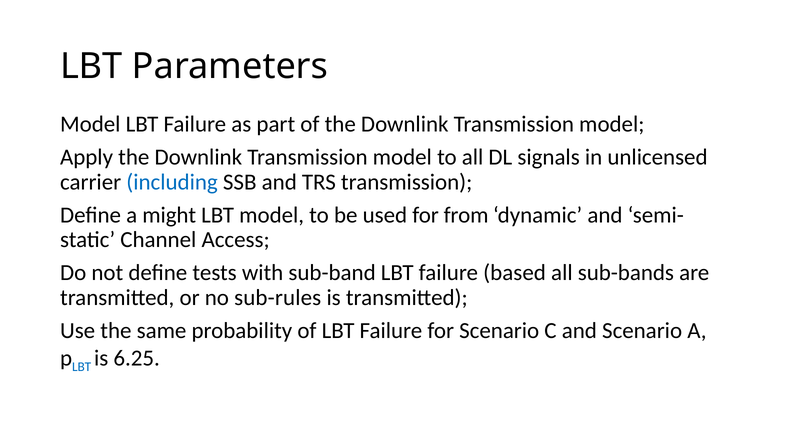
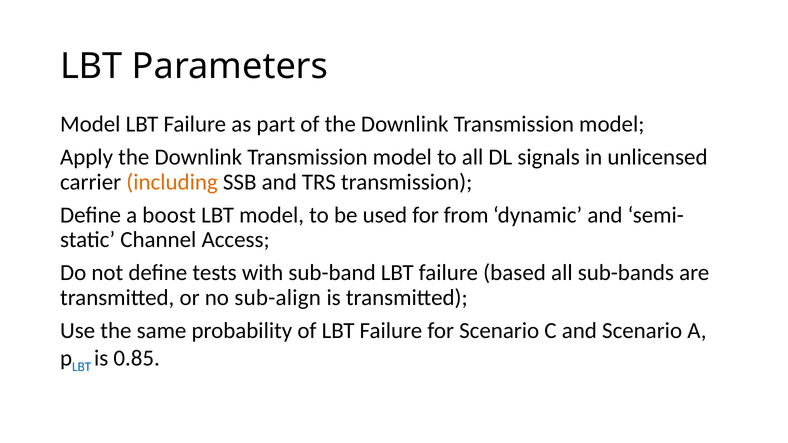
including colour: blue -> orange (172, 182)
might: might -> boost (169, 215)
sub-rules: sub-rules -> sub-align (278, 298)
6.25: 6.25 -> 0.85 (137, 358)
